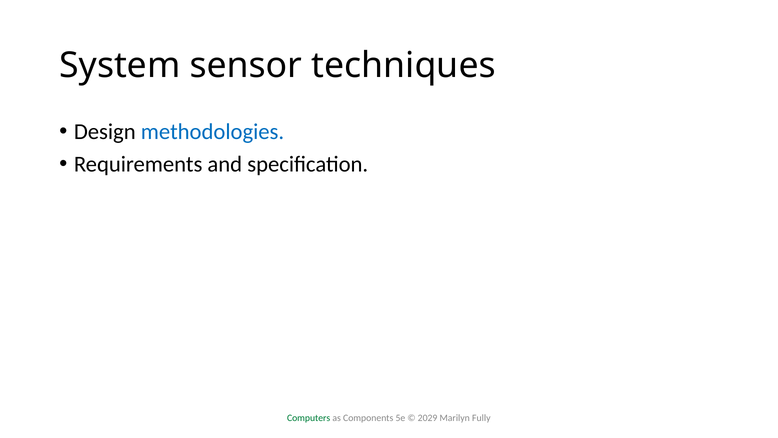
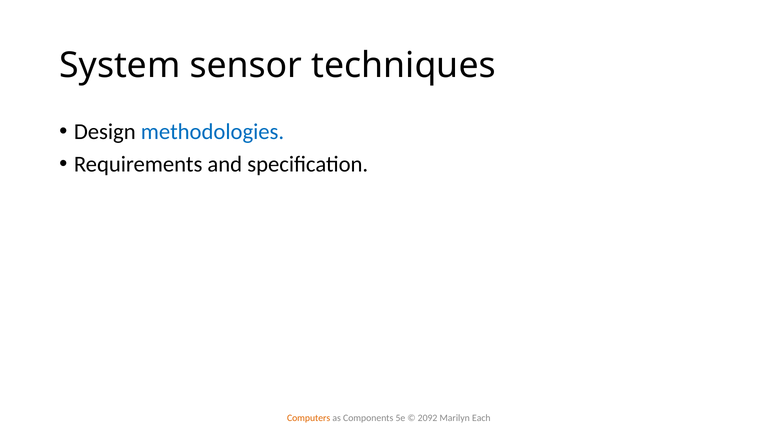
Computers colour: green -> orange (309, 418)
2029: 2029 -> 2092 (428, 418)
Fully: Fully -> Each (481, 418)
